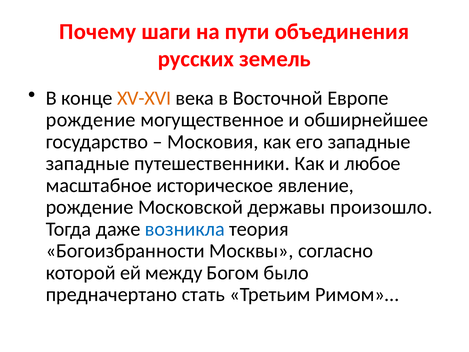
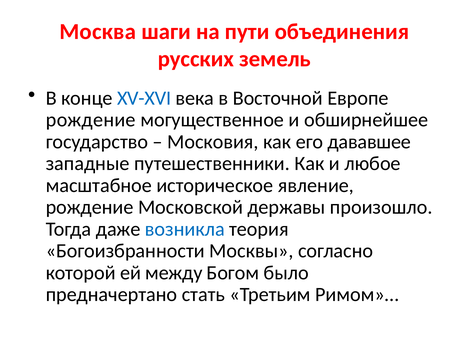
Почему: Почему -> Москва (98, 32)
XV-XVI colour: orange -> blue (144, 98)
его западные: западные -> дававшее (369, 142)
